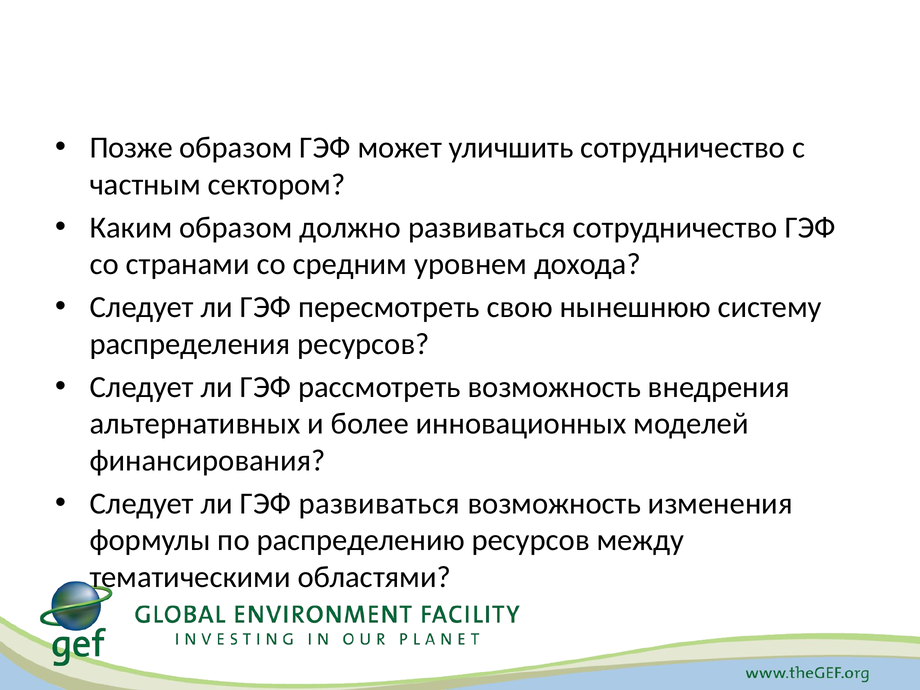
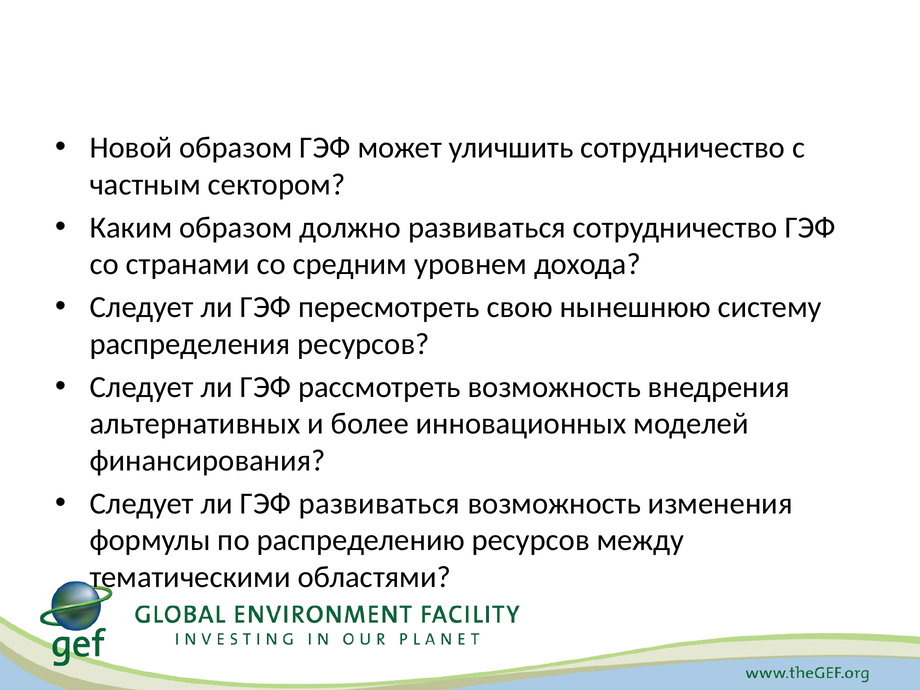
Позже: Позже -> Новой (131, 148)
